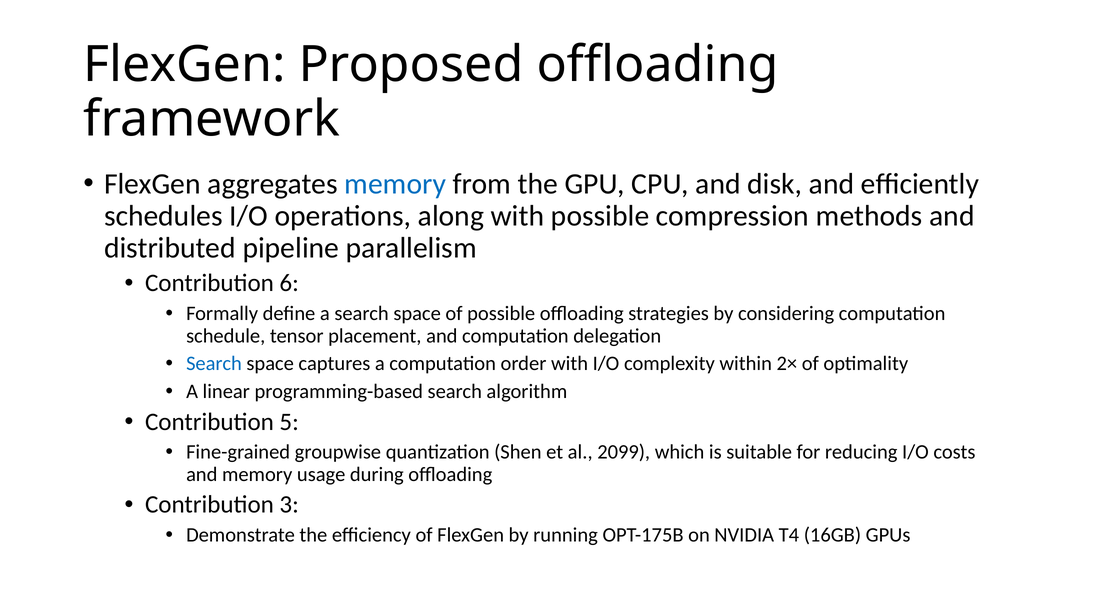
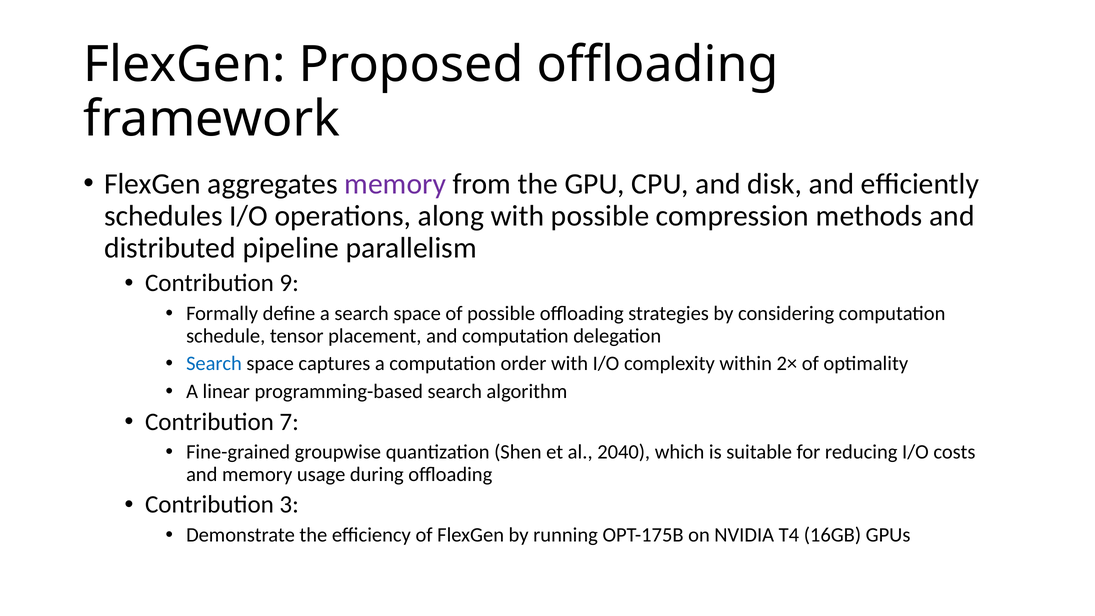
memory colour: blue -> purple (395, 184)
6: 6 -> 9 (289, 283)
5: 5 -> 7 (289, 422)
2099: 2099 -> 2040 (624, 452)
